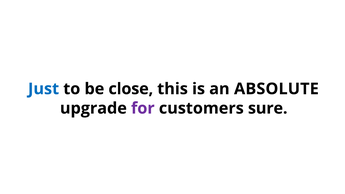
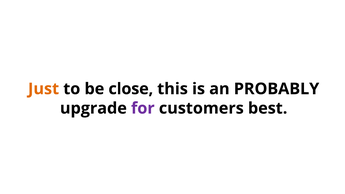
Just colour: blue -> orange (44, 89)
ABSOLUTE: ABSOLUTE -> PROBABLY (277, 89)
sure: sure -> best (268, 108)
